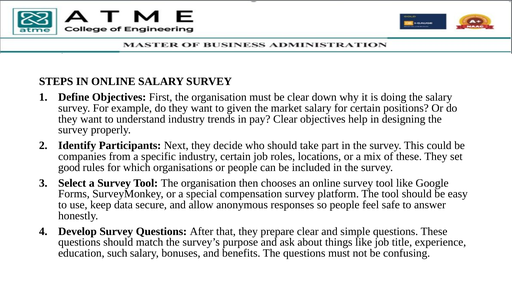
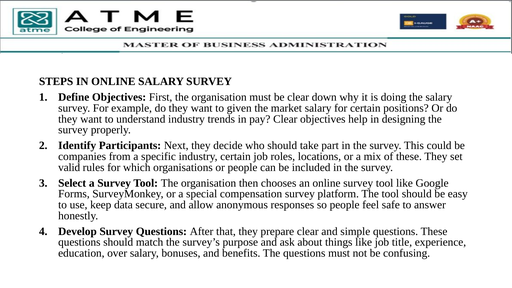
good: good -> valid (69, 167)
such: such -> over (117, 253)
